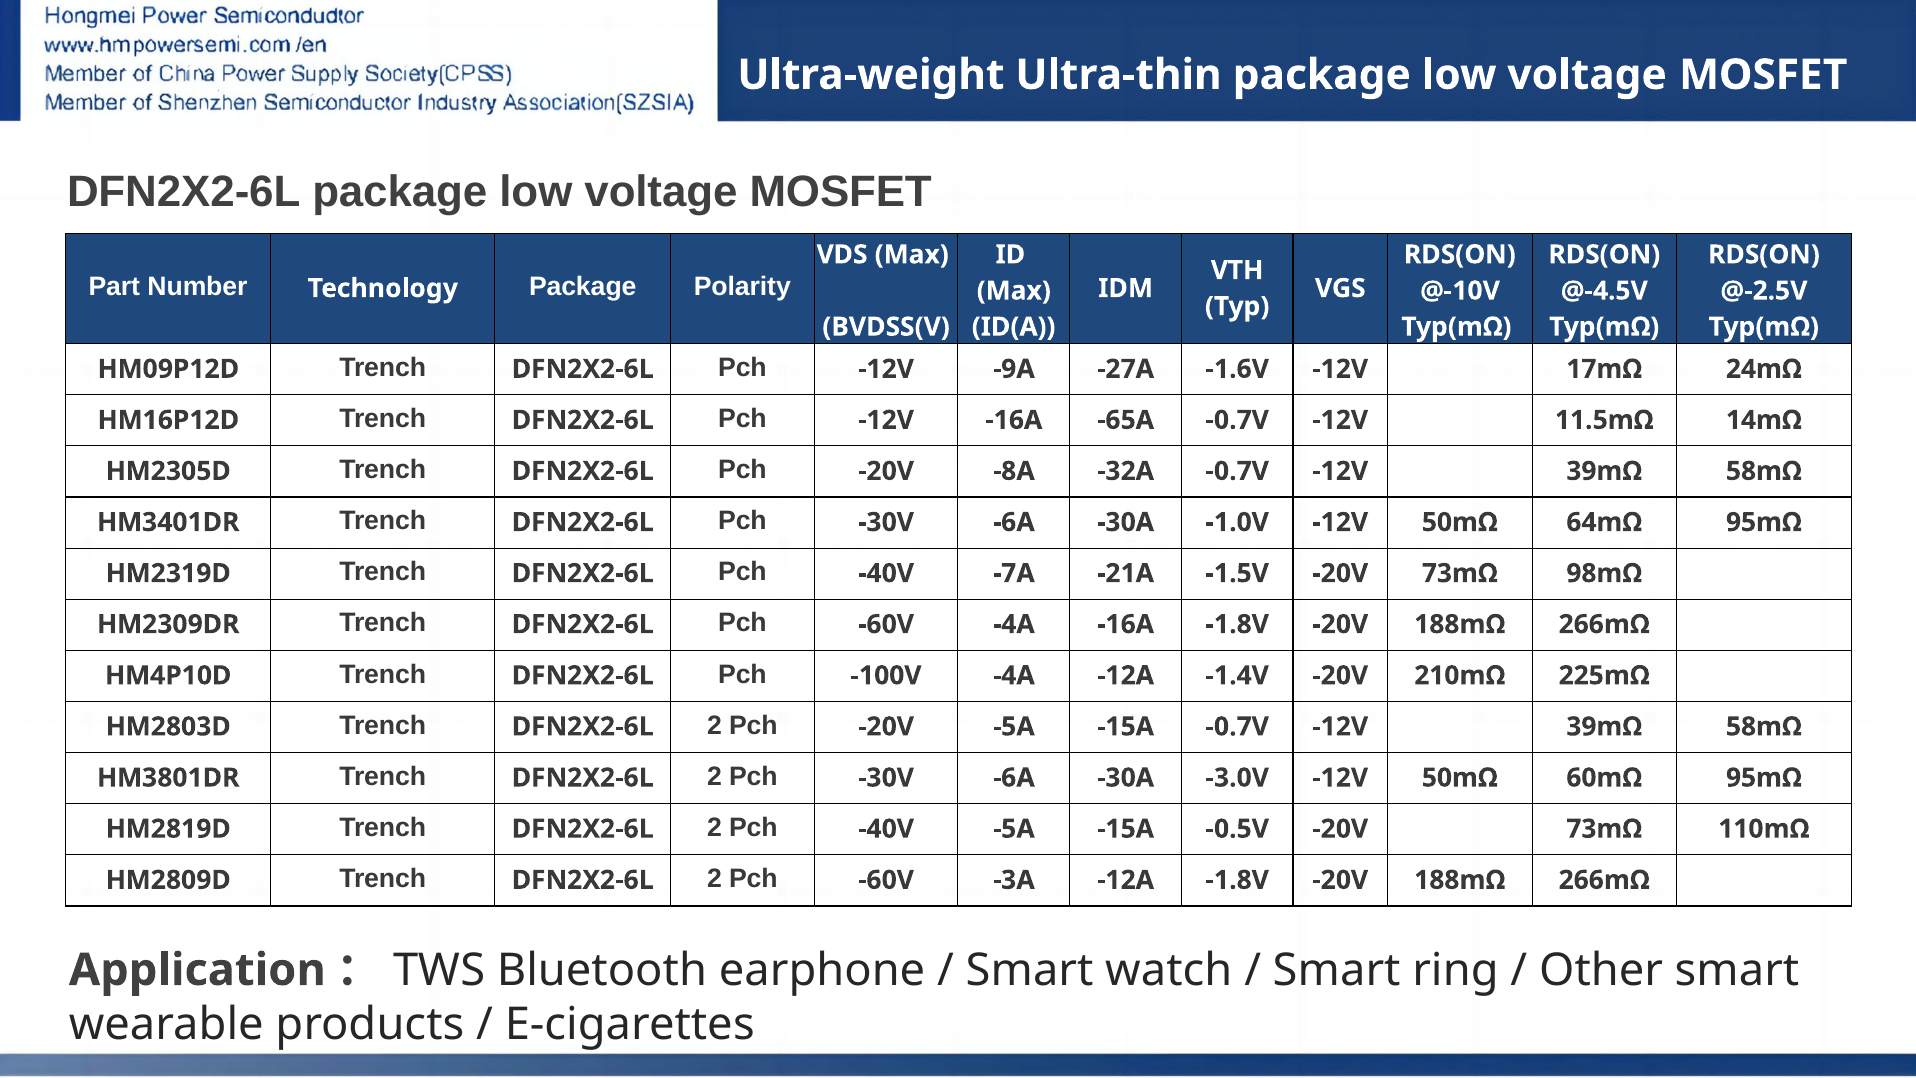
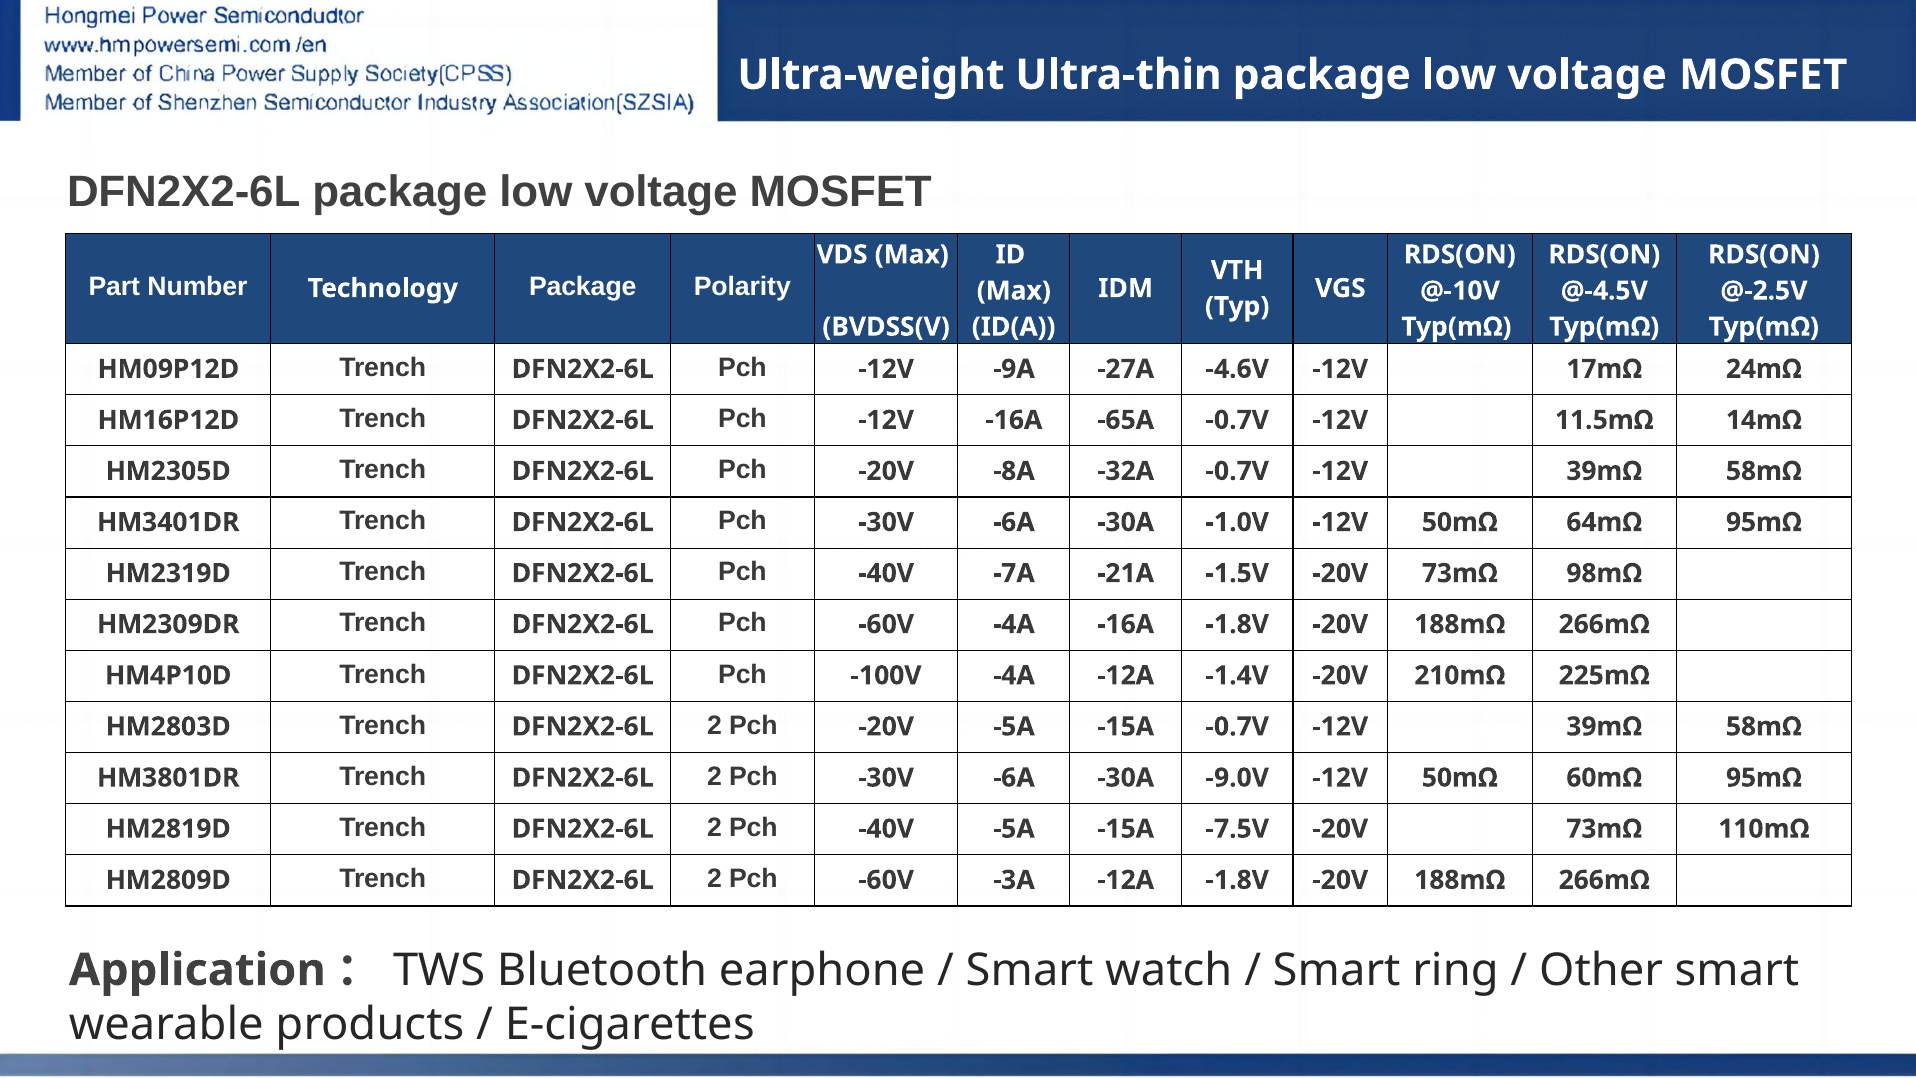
-1.6V: -1.6V -> -4.6V (1237, 369)
-3.0V: -3.0V -> -9.0V (1237, 778)
-0.5V: -0.5V -> -7.5V (1237, 829)
